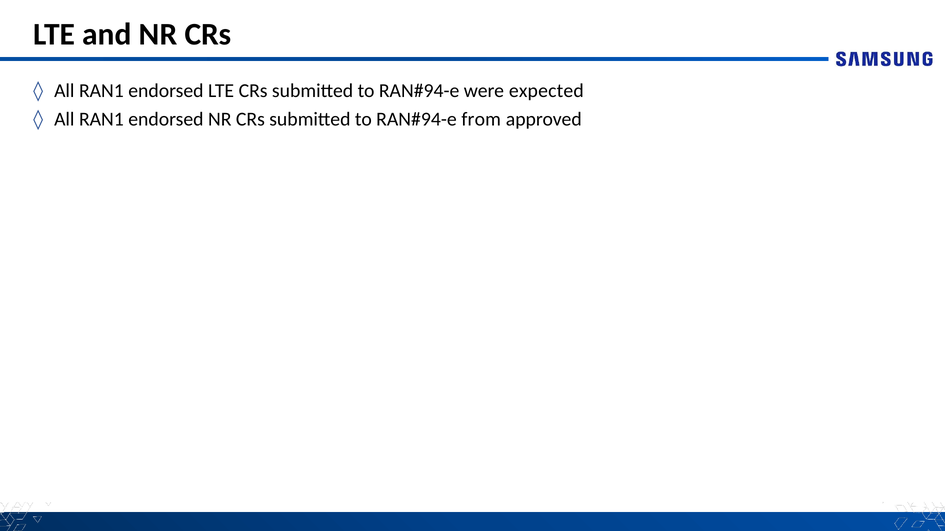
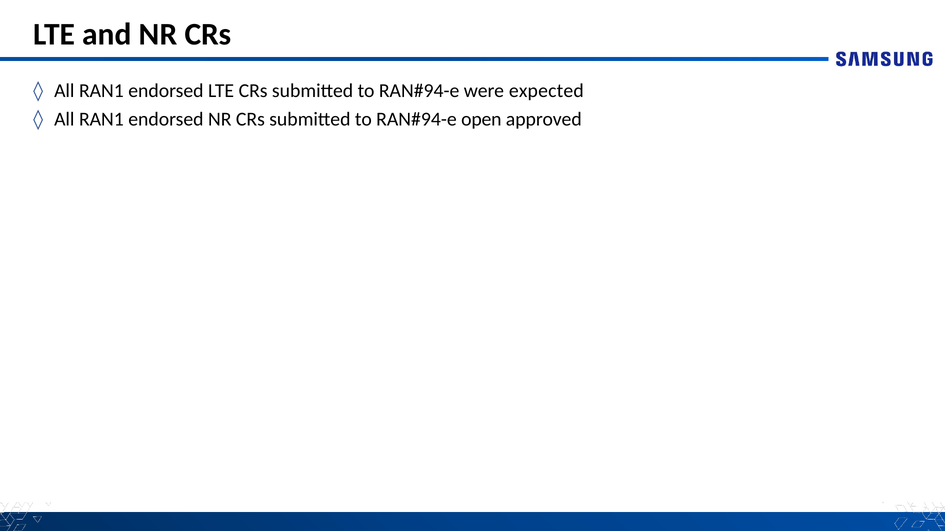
from: from -> open (481, 119)
